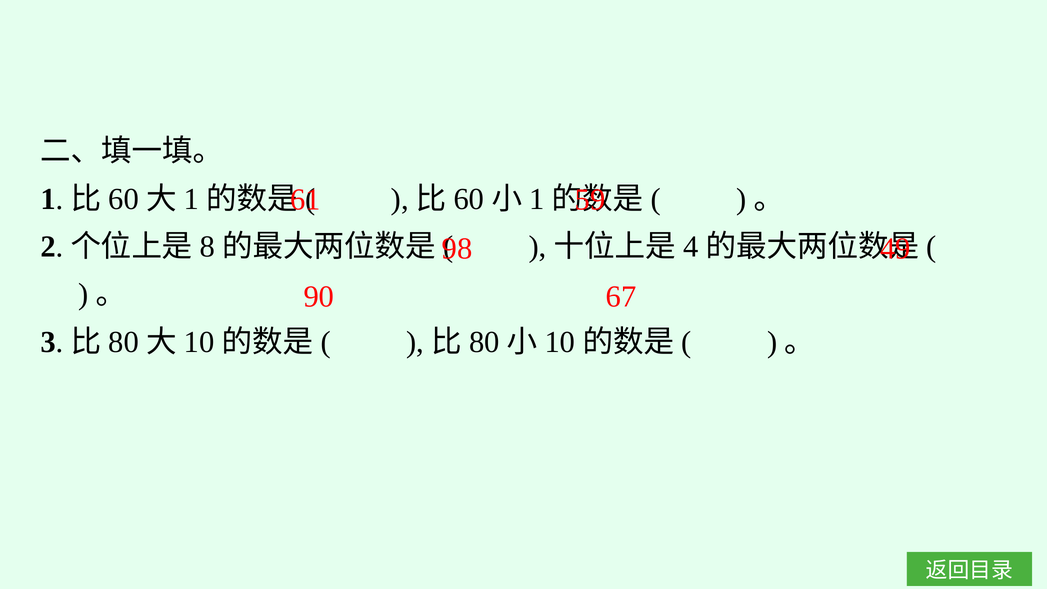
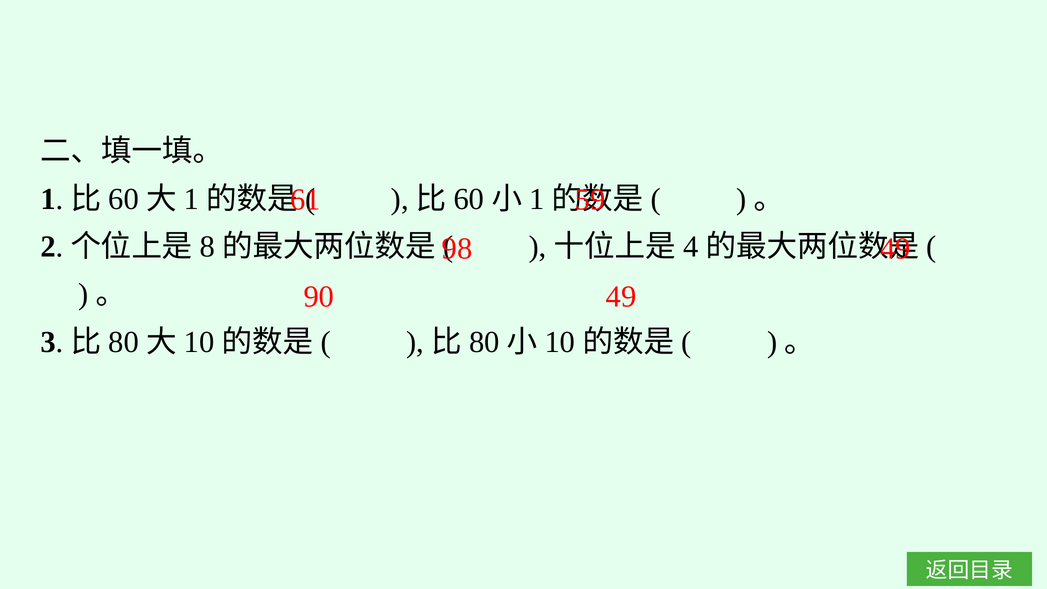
90 67: 67 -> 49 (621, 296)
